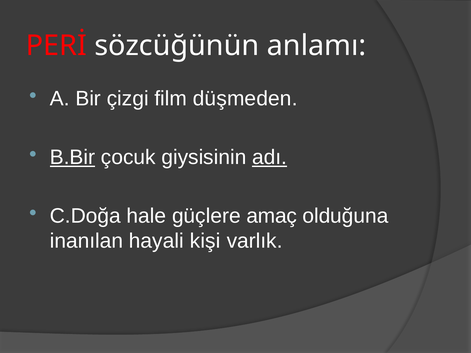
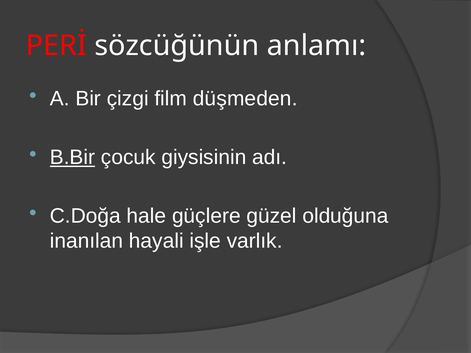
adı underline: present -> none (270, 157)
amaç: amaç -> güzel (272, 216)
kişi: kişi -> işle (205, 241)
